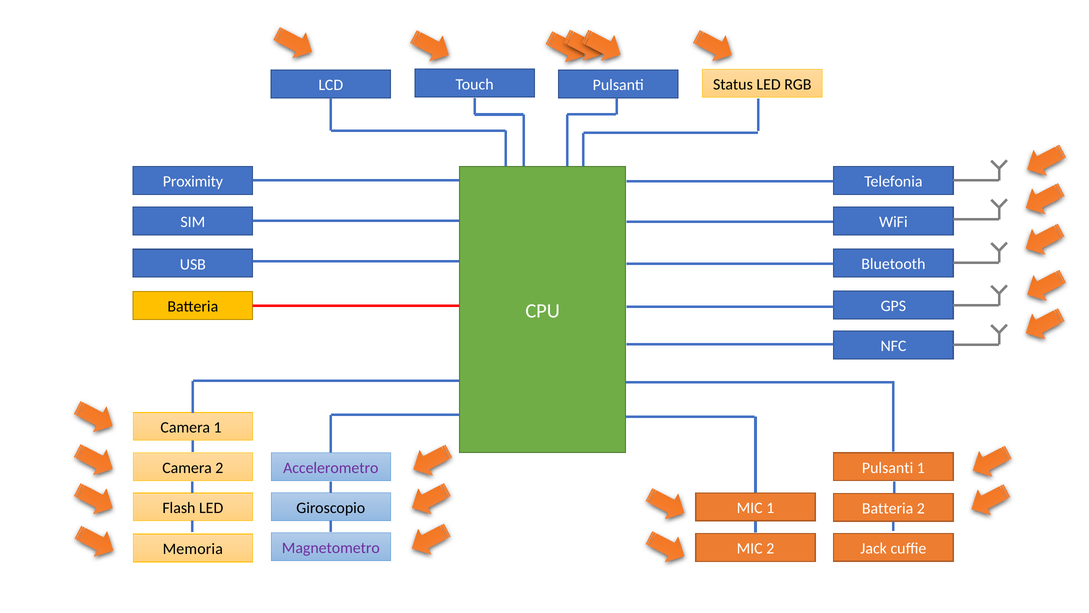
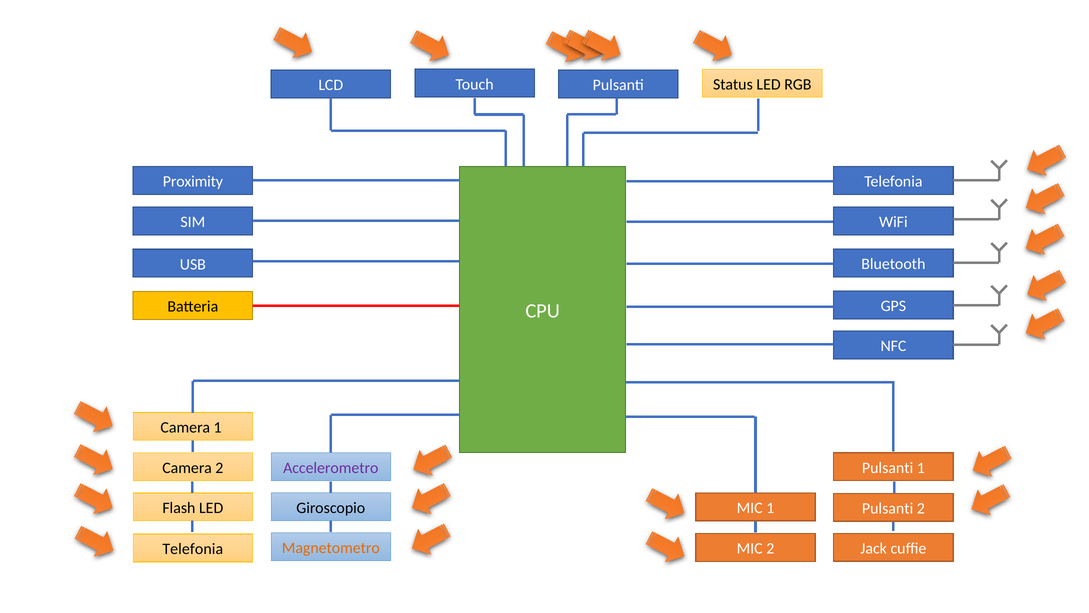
Batteria: Batteria -> Pulsanti (888, 508)
Magnetometro colour: purple -> orange (331, 548)
Memoria: Memoria -> Telefonia (193, 549)
